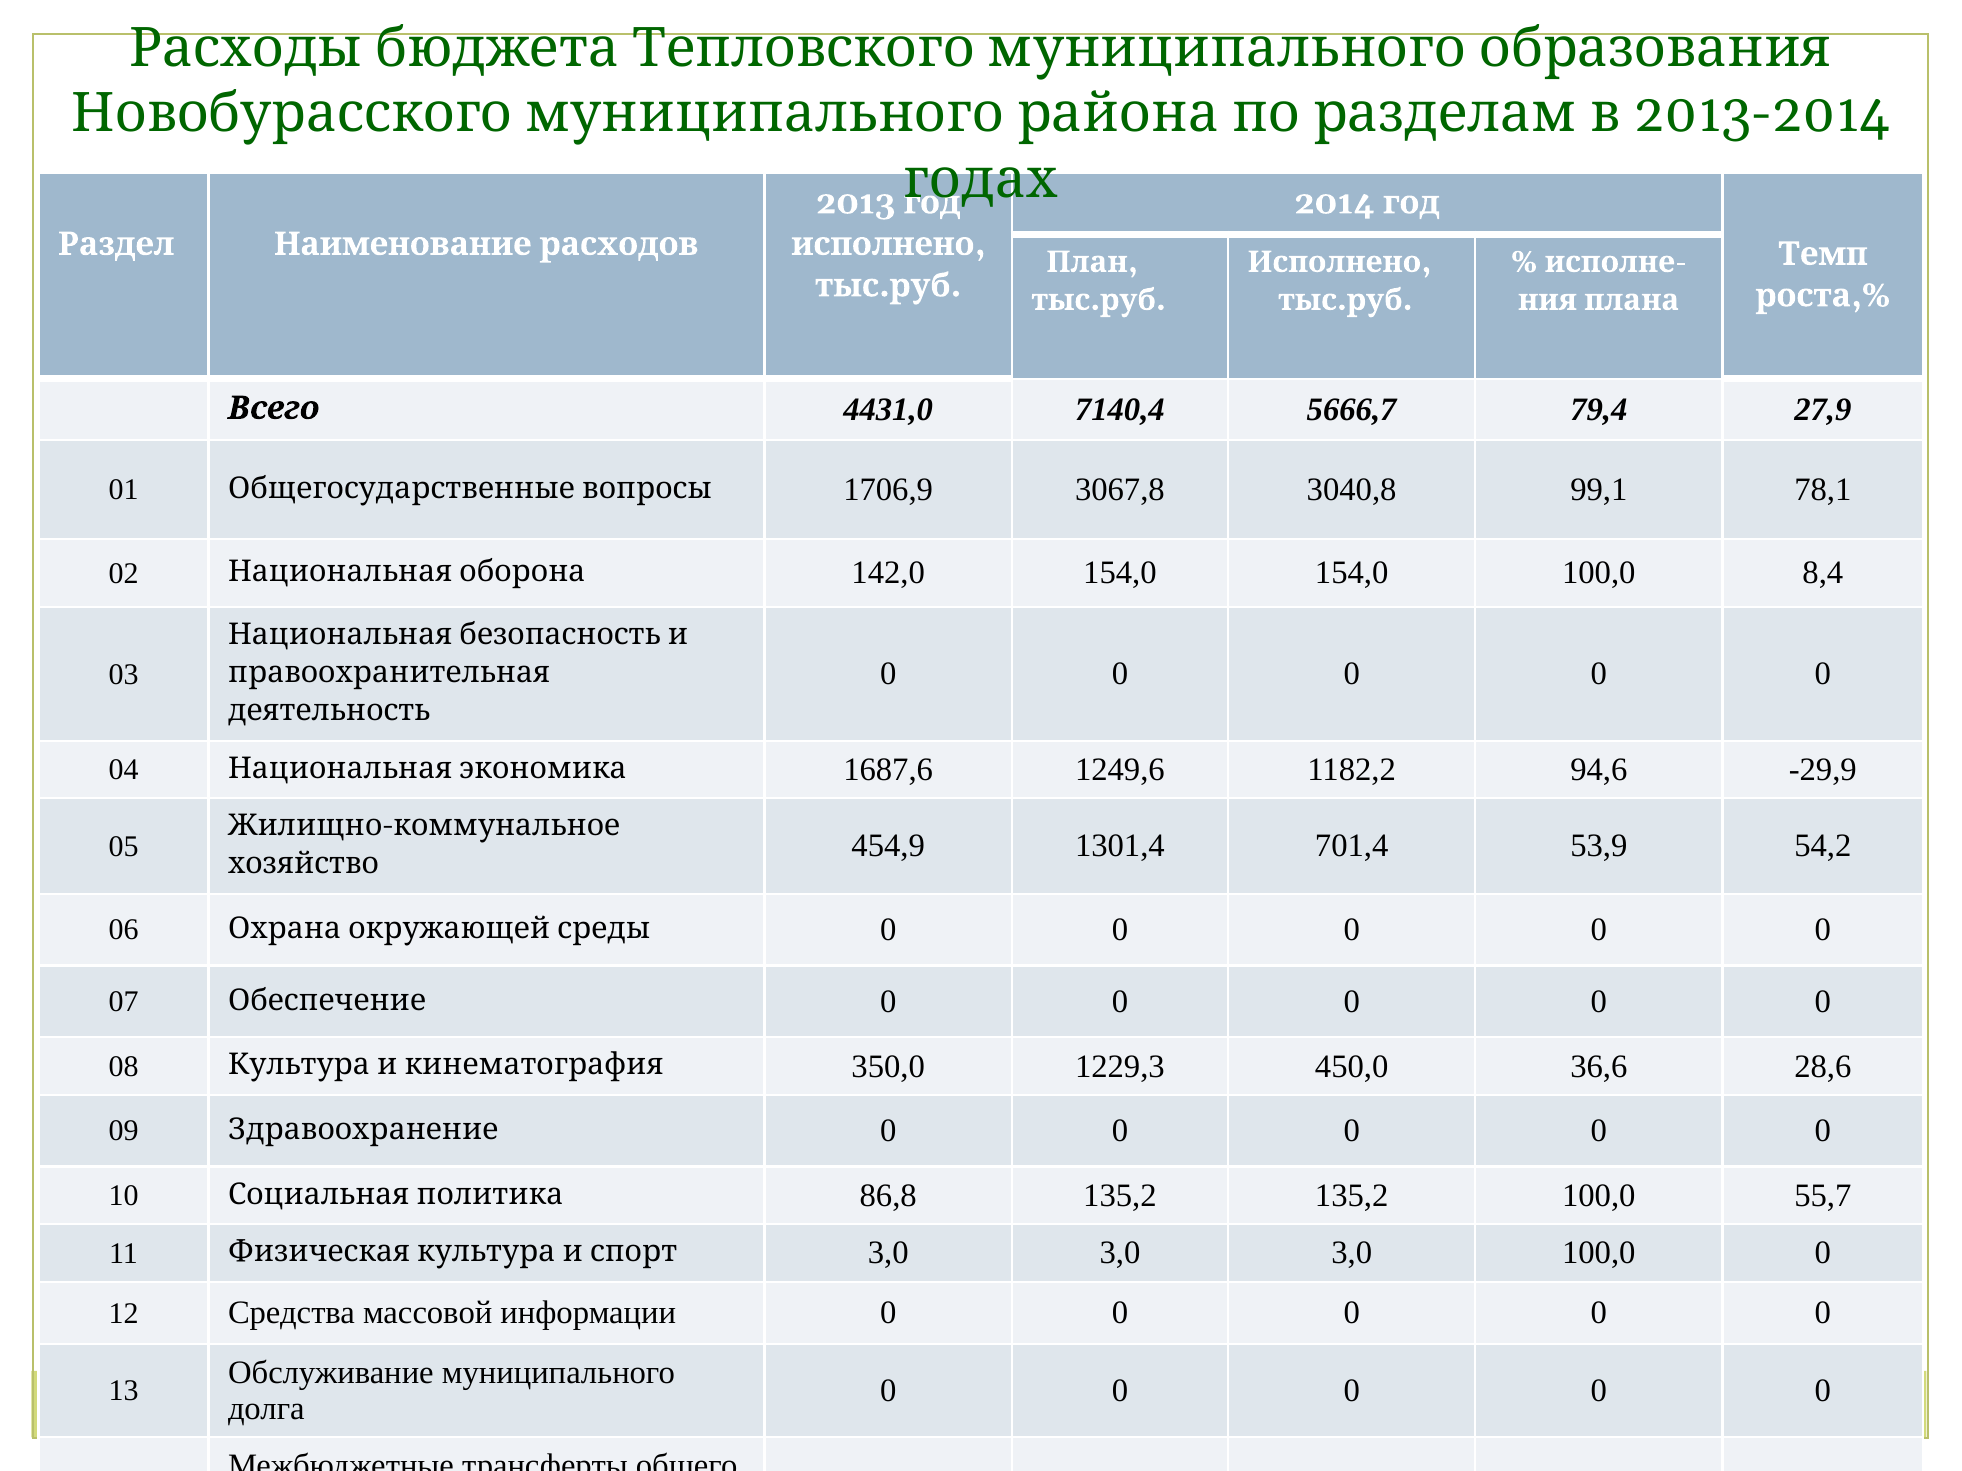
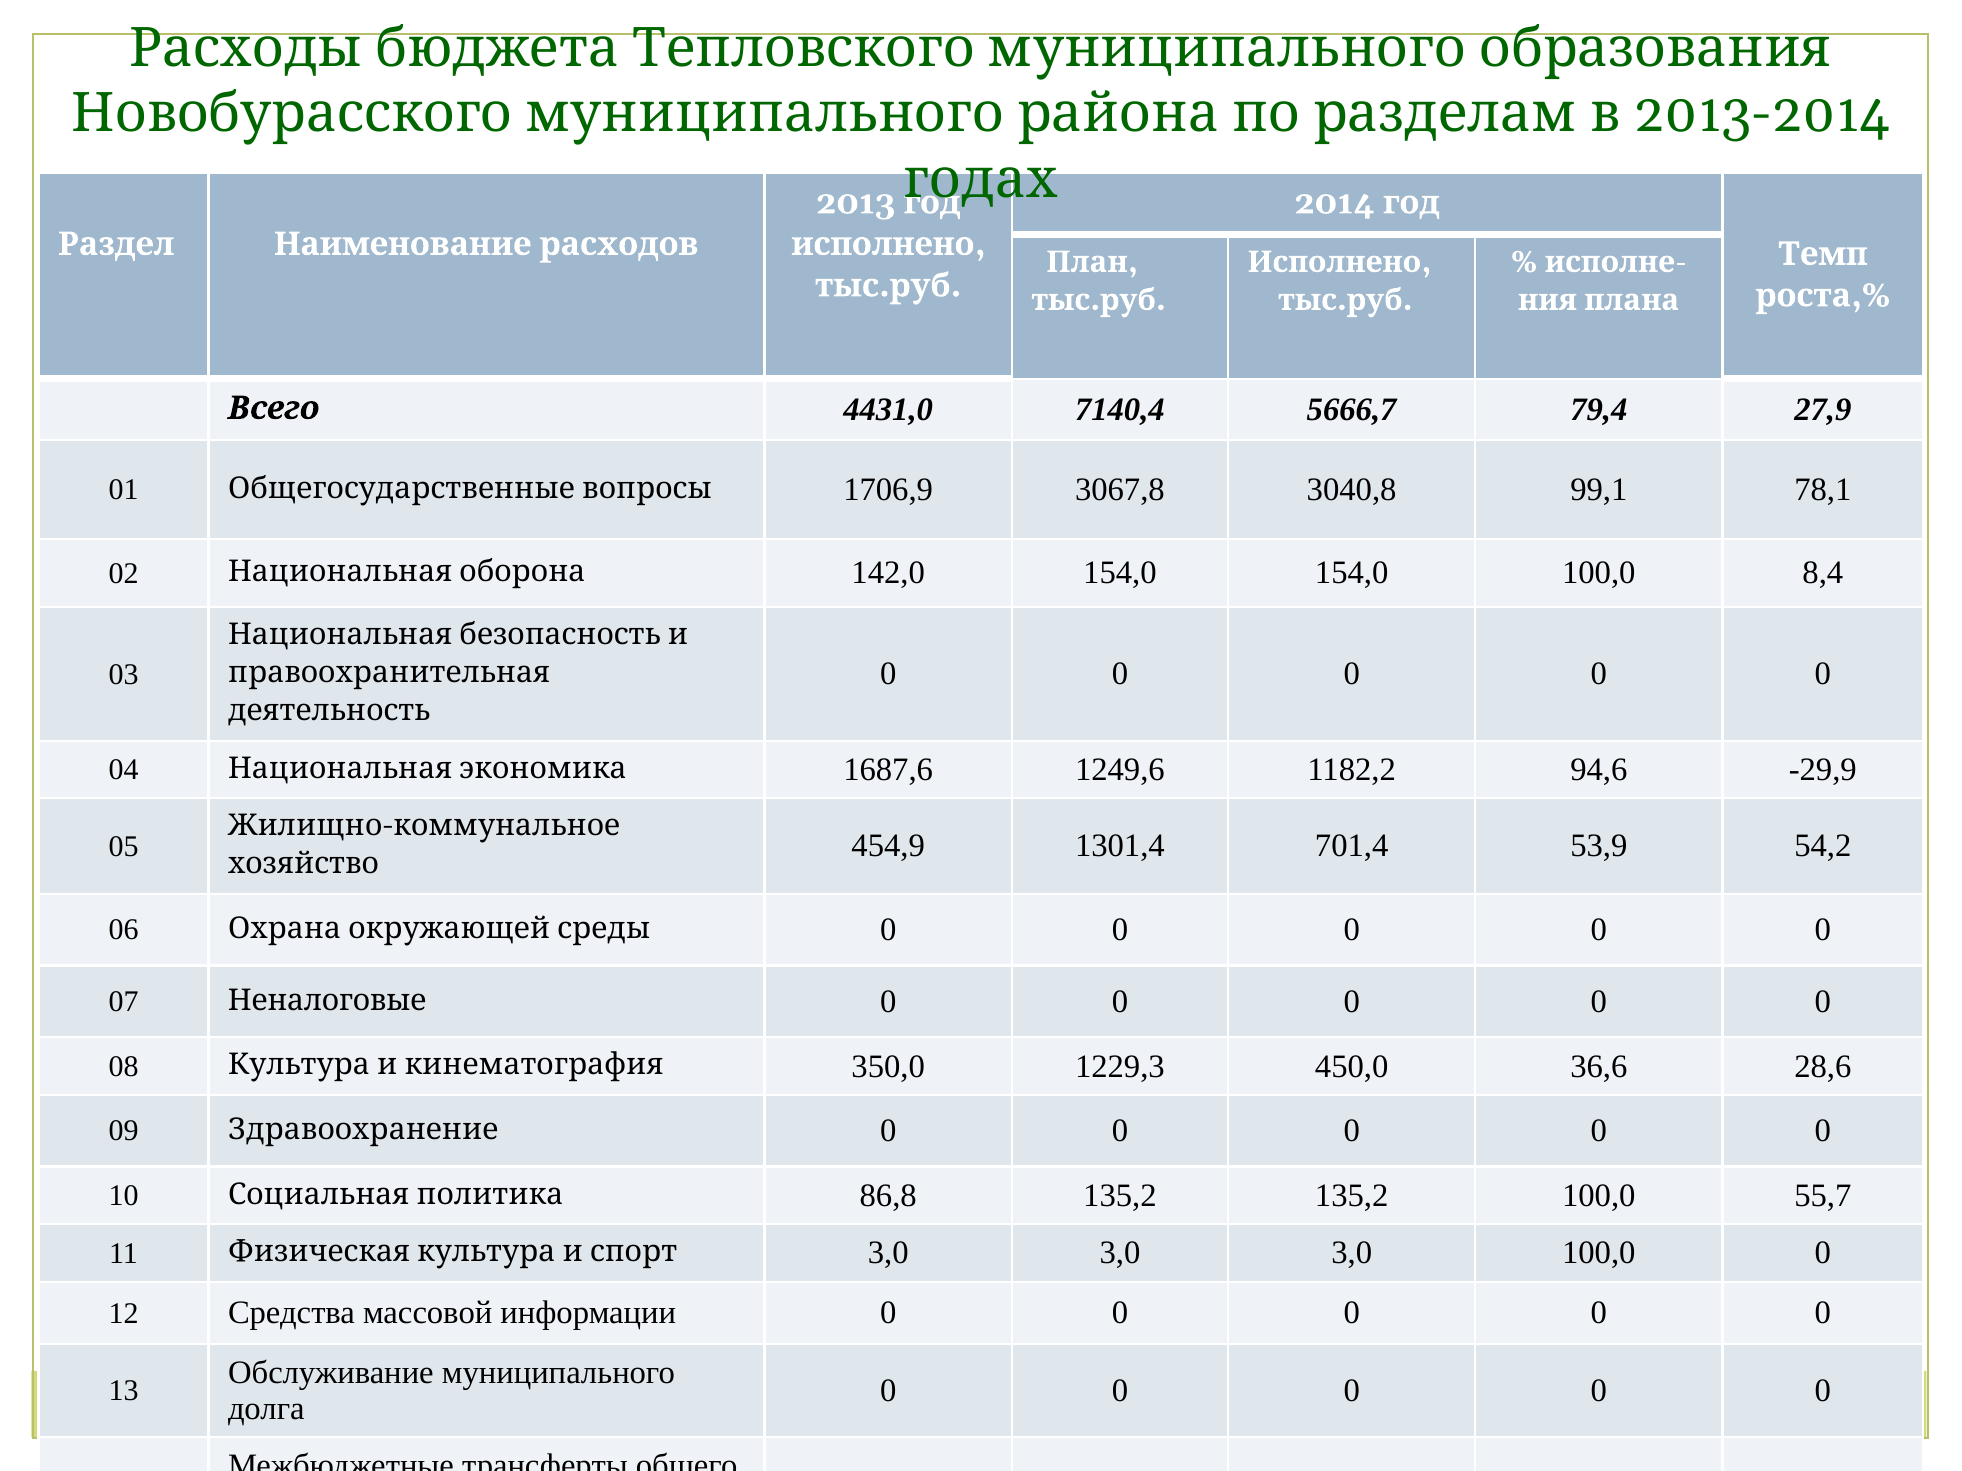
Обеспечение: Обеспечение -> Неналоговые (327, 1001)
